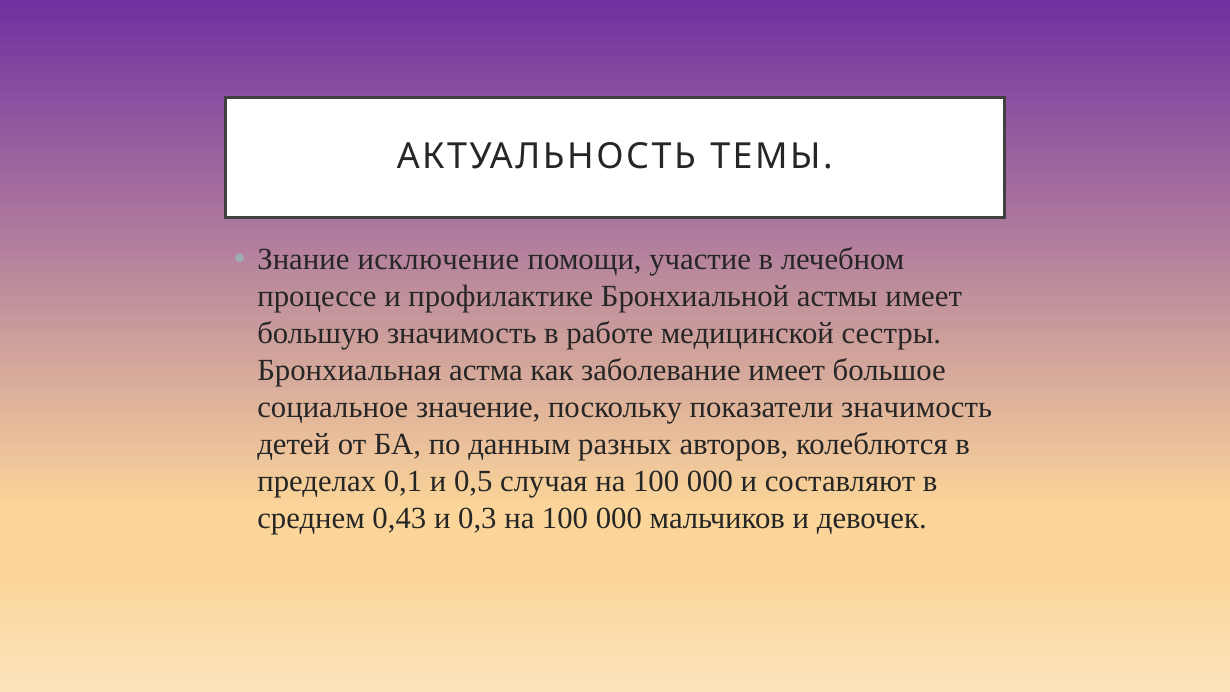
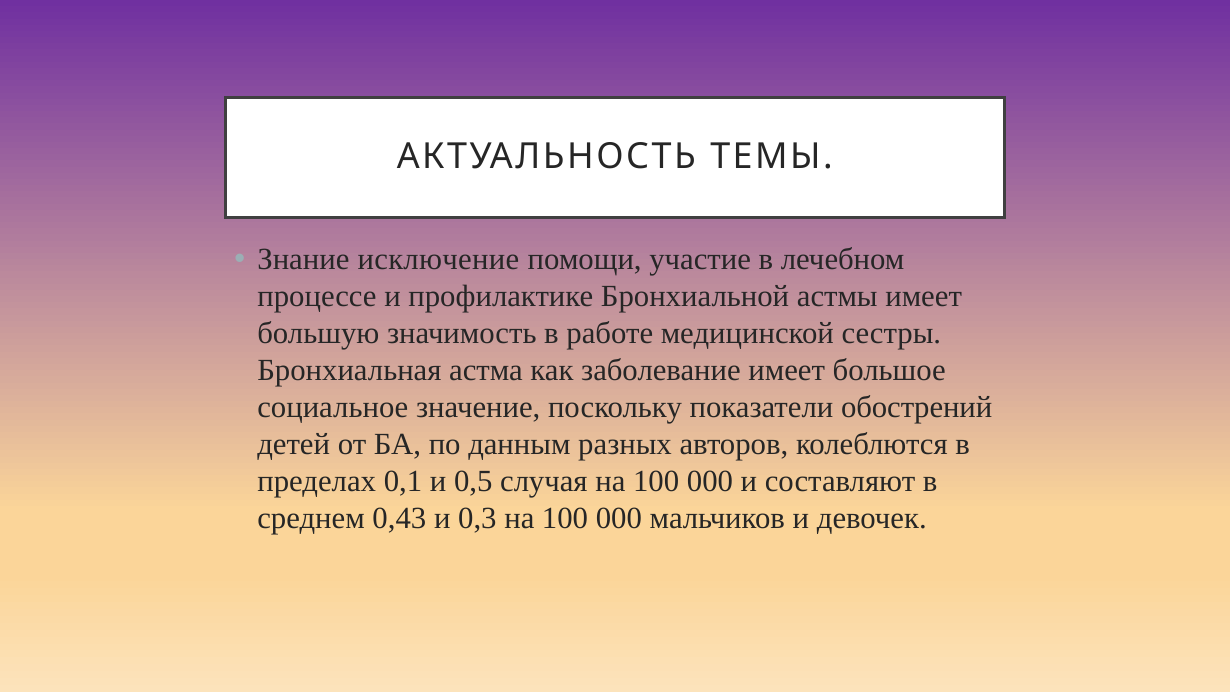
показатели значимость: значимость -> обострений (917, 407)
